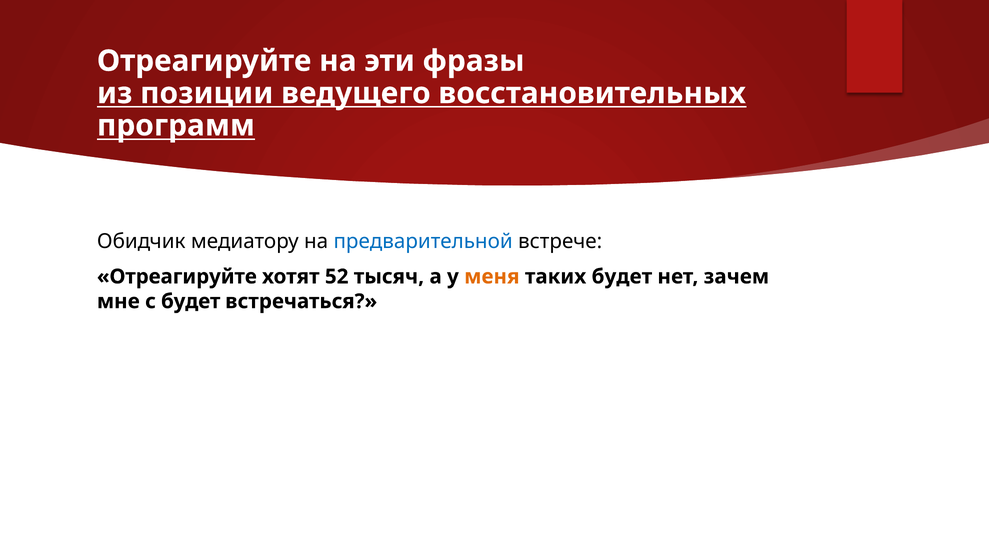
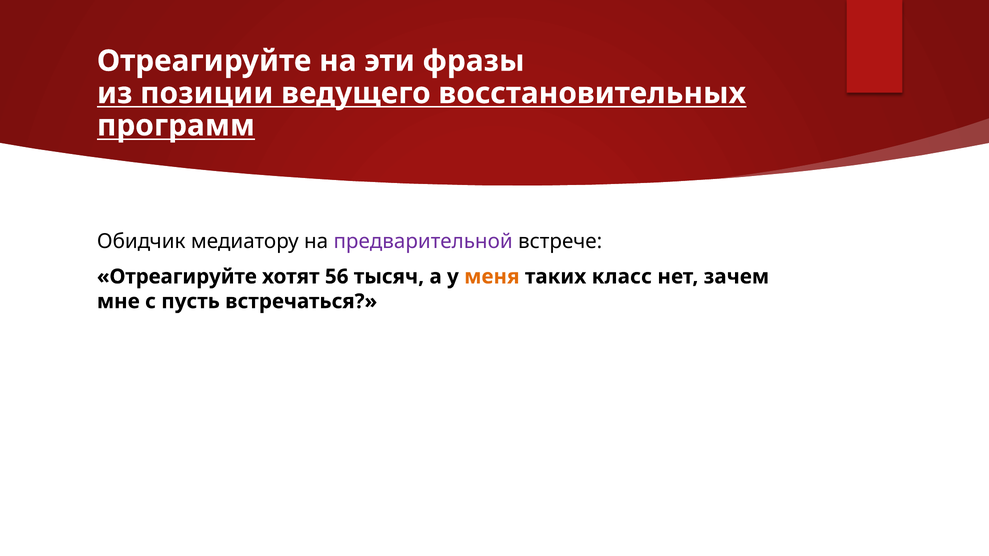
предварительной colour: blue -> purple (423, 242)
52: 52 -> 56 (337, 277)
таких будет: будет -> класс (622, 277)
с будет: будет -> пусть (191, 302)
